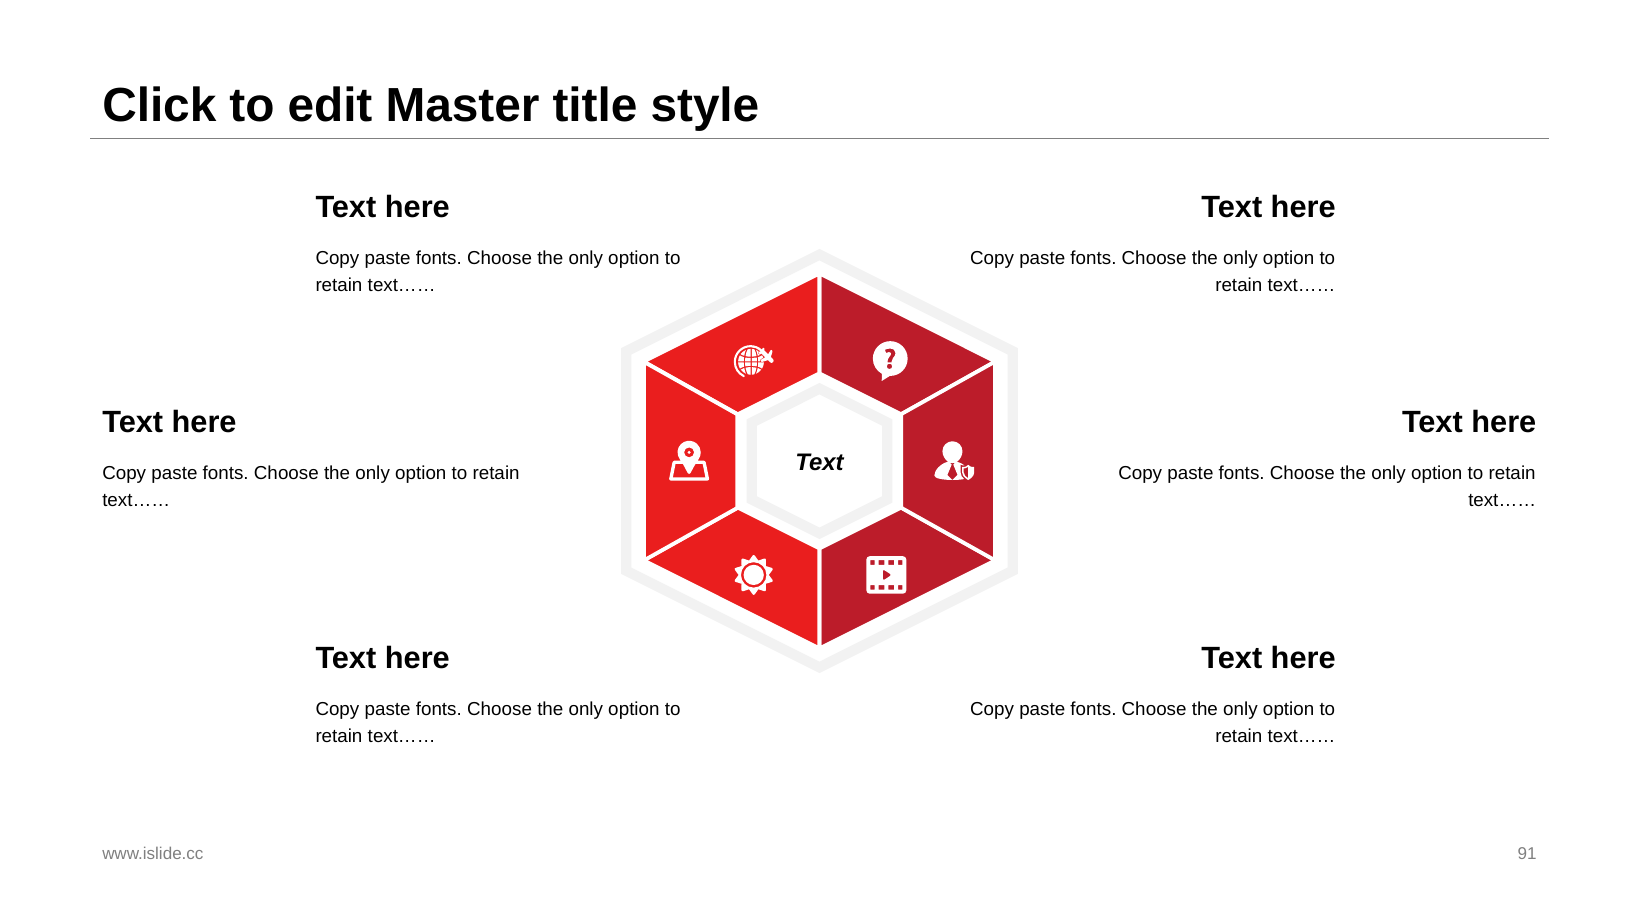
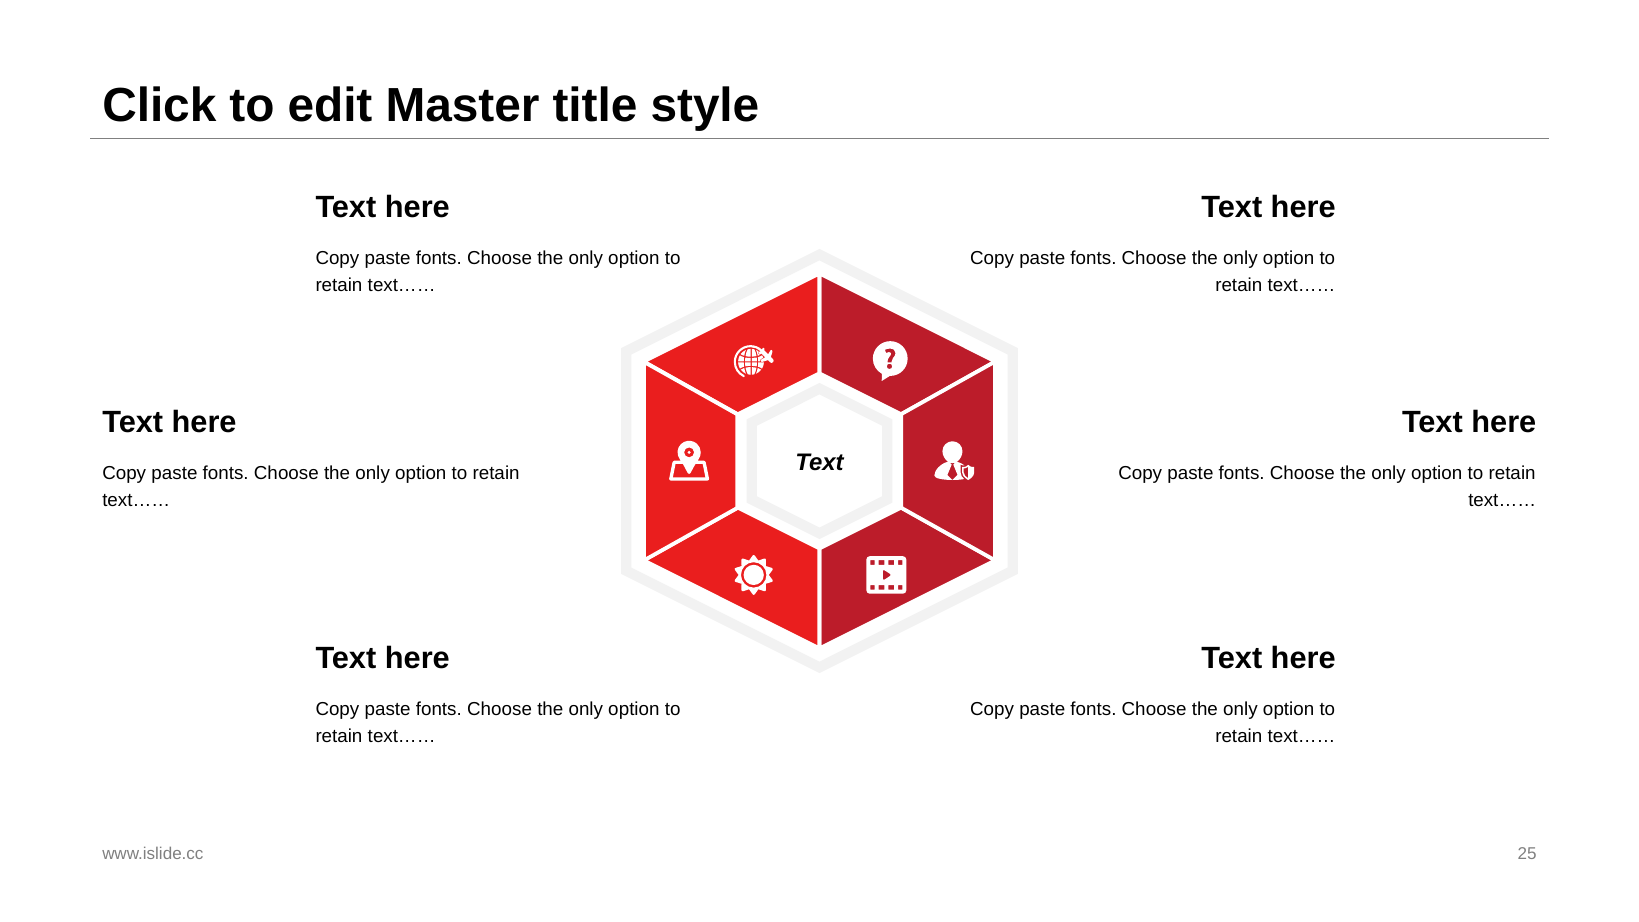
91: 91 -> 25 (1527, 854)
